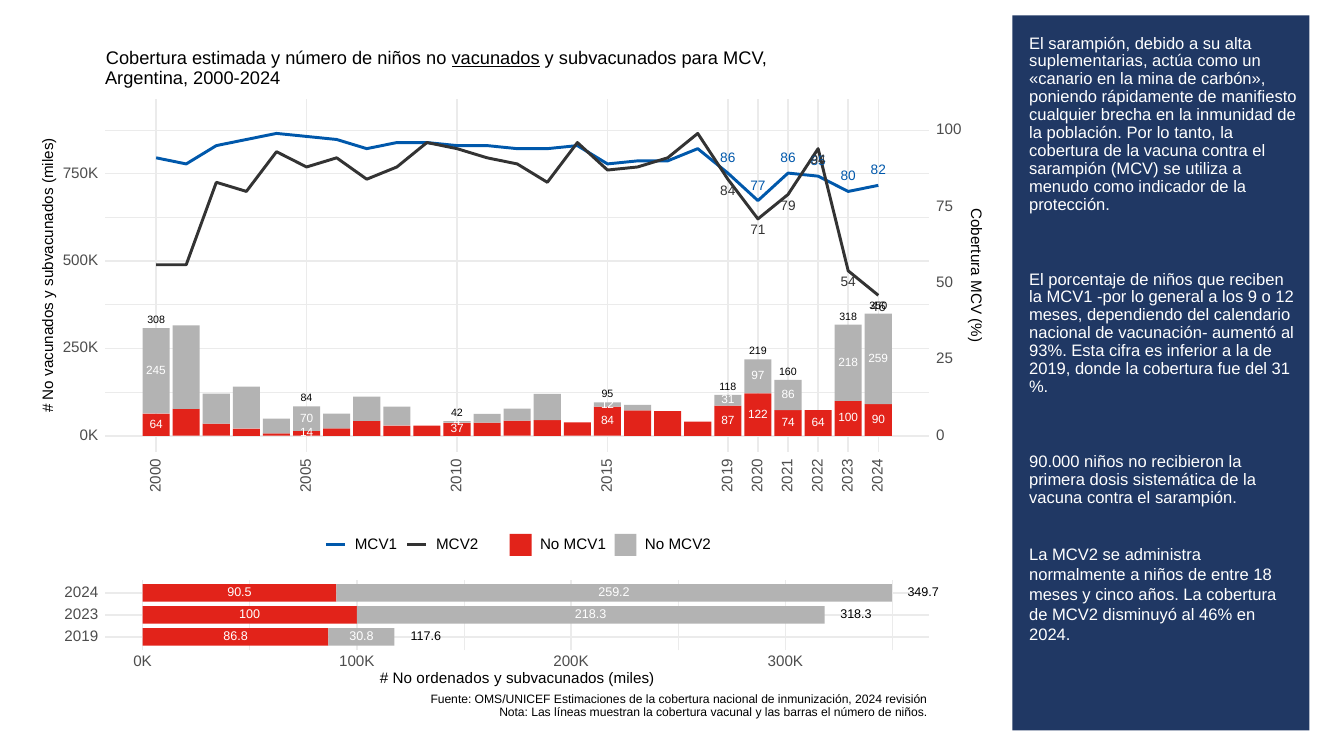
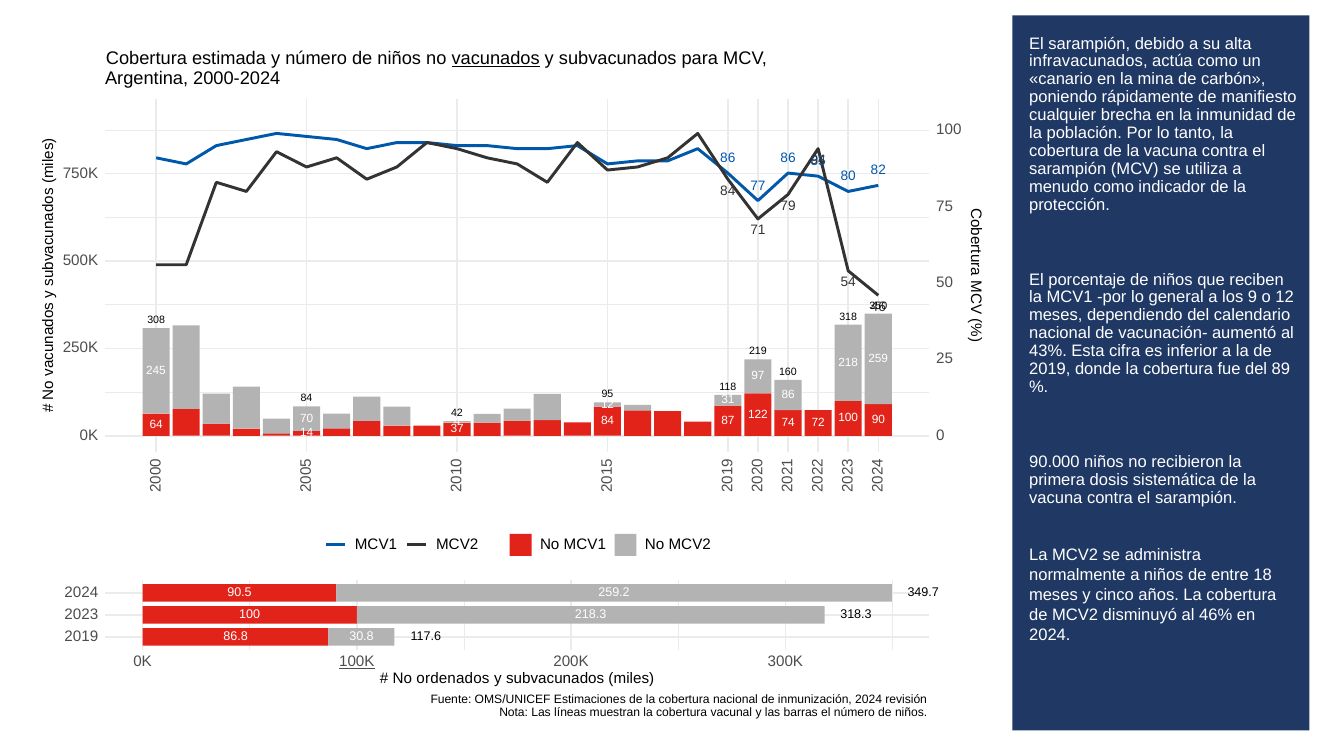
suplementarias: suplementarias -> infravacunados (1088, 61)
93%: 93% -> 43% (1048, 351)
del 31: 31 -> 89 (1281, 369)
74 64: 64 -> 72 (818, 422)
100K underline: none -> present (357, 662)
